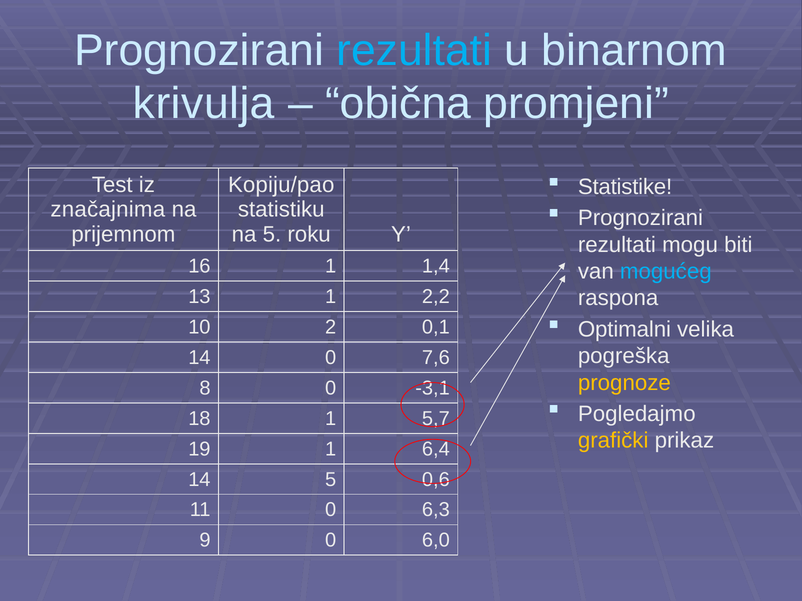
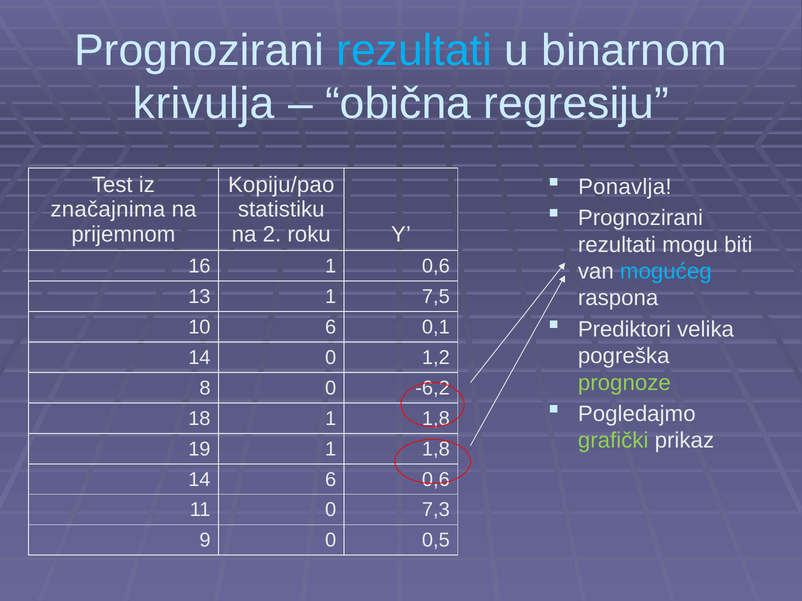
promjeni: promjeni -> regresiju (576, 104)
Statistike: Statistike -> Ponavlja (625, 187)
na 5: 5 -> 2 (272, 235)
1 1,4: 1,4 -> 0,6 (436, 266)
2,2: 2,2 -> 7,5 (436, 297)
Optimalni: Optimalni -> Prediktori (624, 330)
10 2: 2 -> 6 (331, 327)
7,6: 7,6 -> 1,2 (436, 358)
prognoze colour: yellow -> light green (624, 383)
-3,1: -3,1 -> -6,2 (433, 388)
18 1 5,7: 5,7 -> 1,8 (436, 419)
grafički colour: yellow -> light green (613, 441)
19 1 6,4: 6,4 -> 1,8 (436, 449)
14 5: 5 -> 6 (331, 480)
6,3: 6,3 -> 7,3 (436, 510)
6,0: 6,0 -> 0,5 (436, 541)
